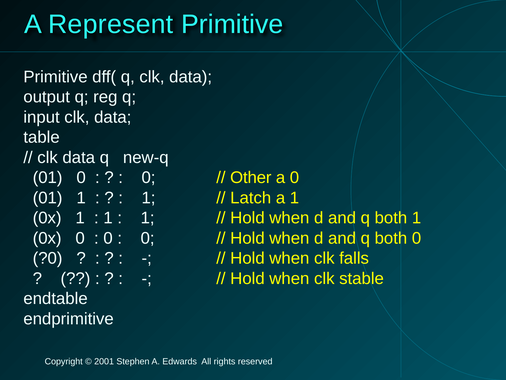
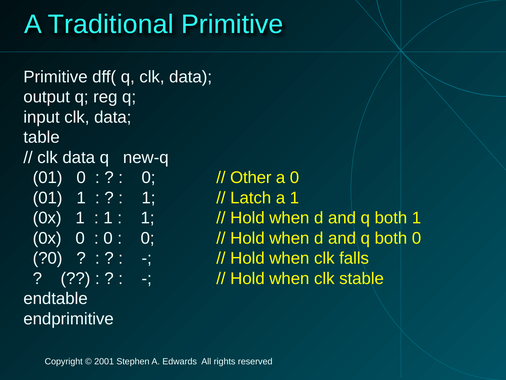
Represent: Represent -> Traditional (111, 24)
